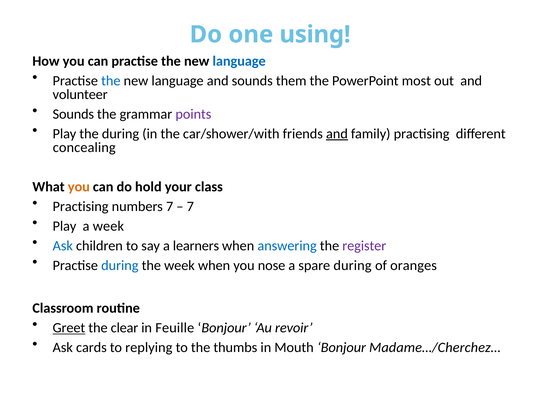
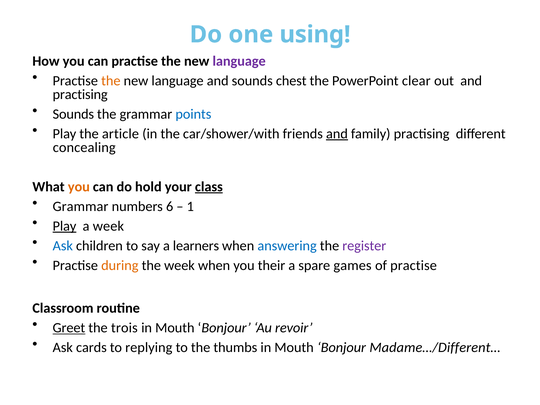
language colour: blue -> purple (239, 61)
the colour: blue -> orange (111, 81)
them: them -> chest (291, 81)
most: most -> clear (416, 81)
volunteer: volunteer -> practising (80, 94)
points colour: purple -> blue (193, 114)
the during: during -> article (120, 134)
class underline: none -> present (209, 187)
Practising: Practising -> Grammar (81, 206)
numbers 7: 7 -> 6 (170, 206)
7: 7 -> 1 (190, 206)
Play underline: none -> present (64, 226)
during colour: blue -> orange (120, 265)
nose: nose -> their (272, 265)
spare during: during -> games (353, 265)
of oranges: oranges -> practise (414, 265)
clear: clear -> trois (124, 328)
Feuille: Feuille -> Mouth (175, 328)
Madame…/Cherchez…: Madame…/Cherchez… -> Madame…/Different… (435, 347)
